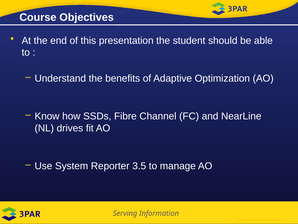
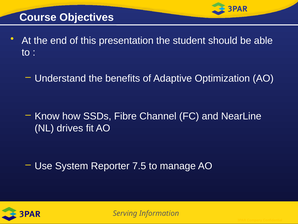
3.5: 3.5 -> 7.5 (139, 166)
